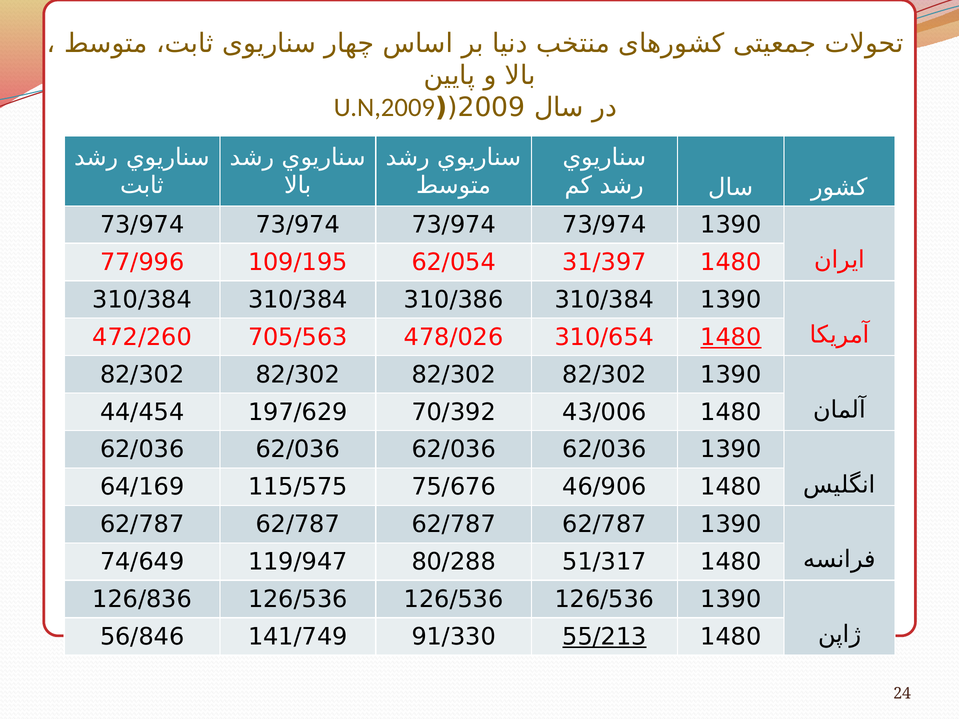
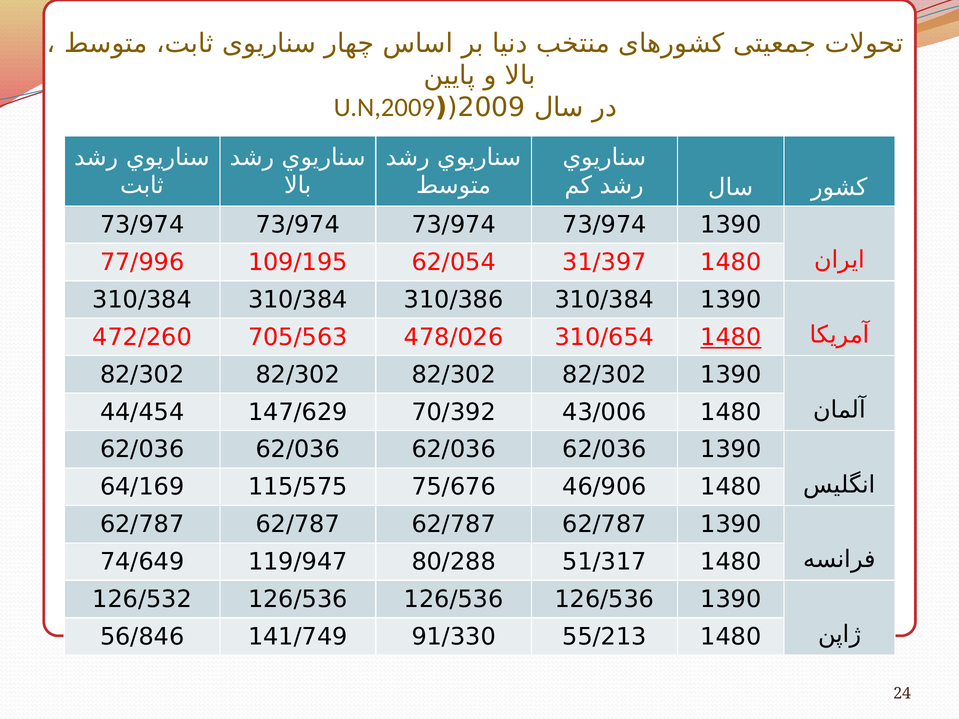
197/629: 197/629 -> 147/629 (298, 412)
126/836: 126/836 -> 126/532 (142, 600)
55/213 underline: present -> none (605, 637)
